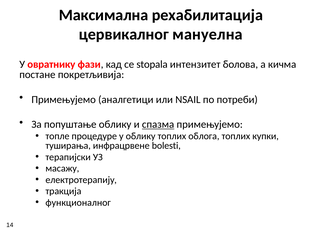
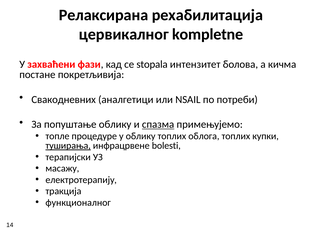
Максимална: Максимална -> Релаксирана (104, 15)
мануелна: мануелна -> kompletne (208, 35)
овратнику: овратнику -> захваћени (51, 65)
Примењујемо: Примењујемо -> Свакодневних (64, 100)
туширања underline: none -> present (68, 146)
